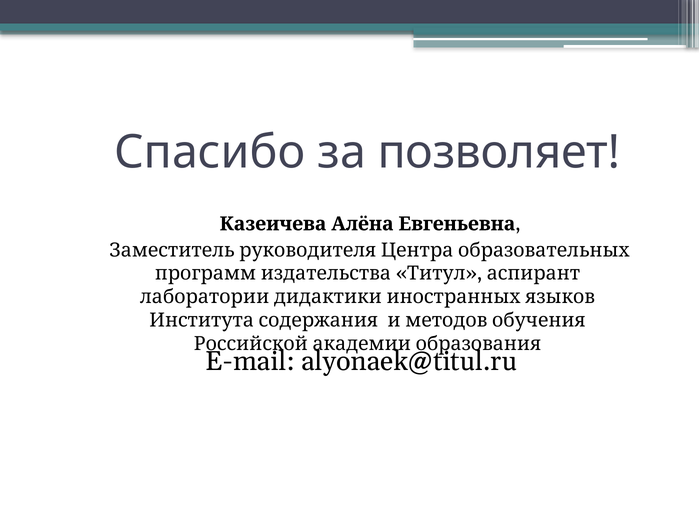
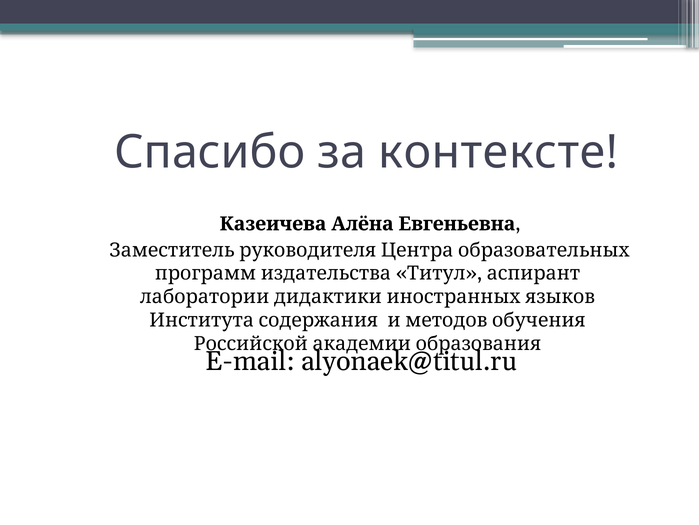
позволяет: позволяет -> контексте (498, 152)
